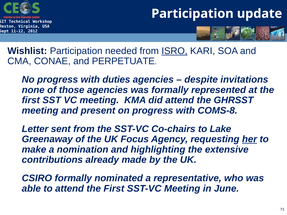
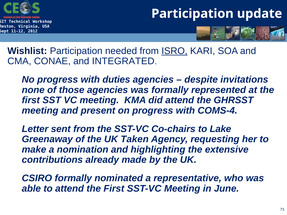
PERPETUATE: PERPETUATE -> INTEGRATED (123, 61)
COMS-8: COMS-8 -> COMS-4 (218, 111)
Focus: Focus -> Taken (135, 139)
her underline: present -> none (250, 139)
